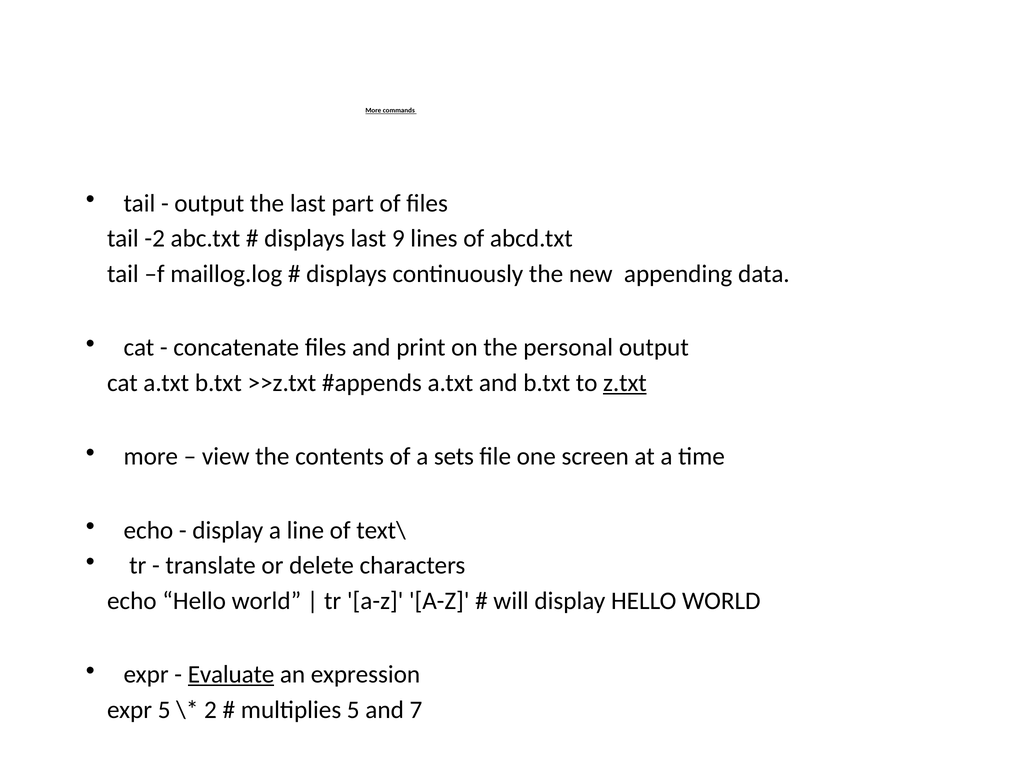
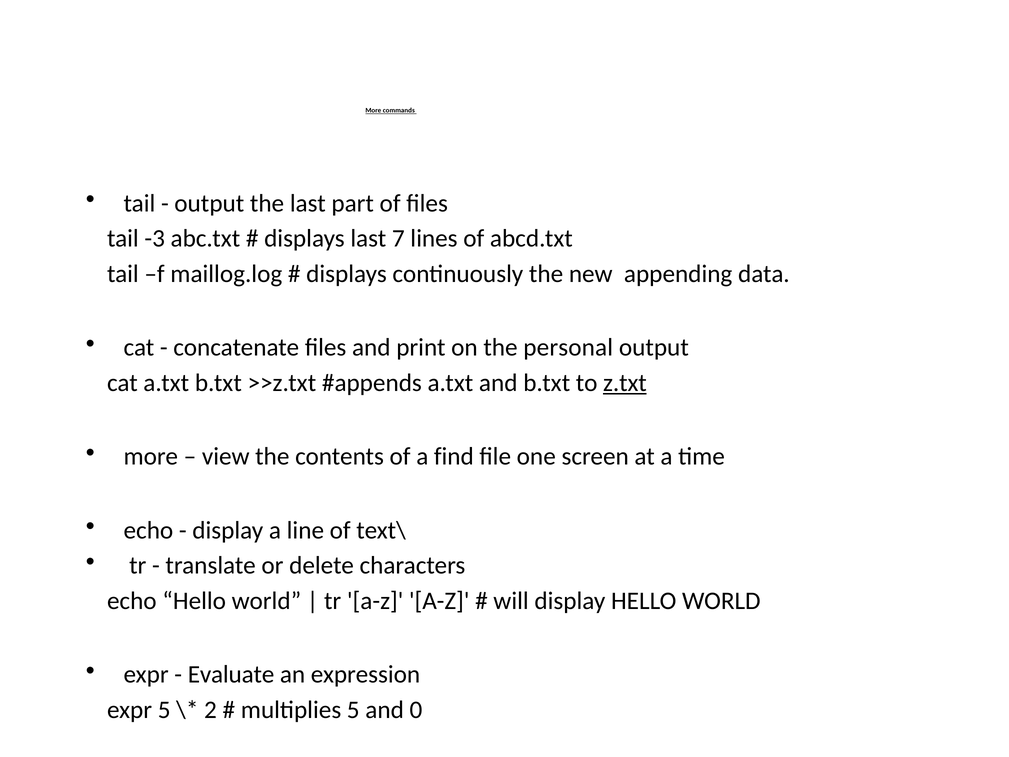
-2: -2 -> -3 (155, 239)
9: 9 -> 7 (398, 239)
sets: sets -> find (454, 456)
Evaluate underline: present -> none (231, 674)
7: 7 -> 0 (416, 710)
